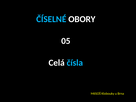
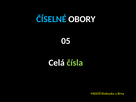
čísla colour: light blue -> light green (75, 63)
